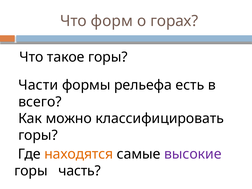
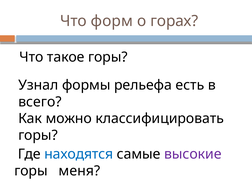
Части: Части -> Узнал (38, 85)
находятся colour: orange -> blue (79, 154)
часть: часть -> меня (79, 171)
